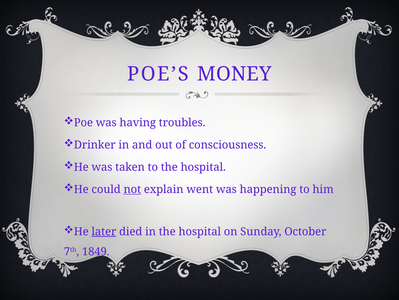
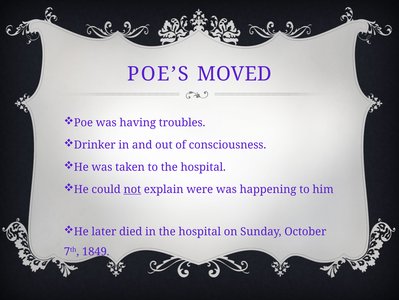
MONEY: MONEY -> MOVED (234, 74)
went: went -> were (200, 189)
later underline: present -> none (104, 231)
